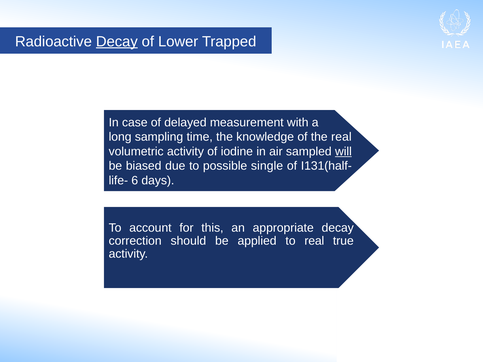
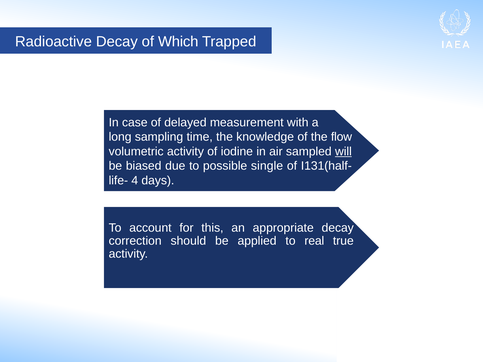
Decay underline: present -> none (117, 42)
Lower: Lower -> Which (178, 42)
the real: real -> flow (341, 137)
6: 6 -> 4 (135, 181)
